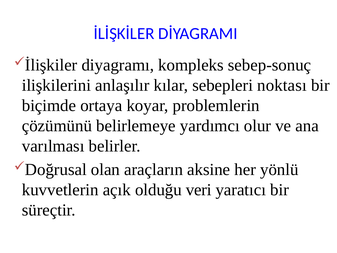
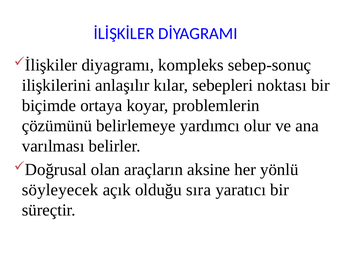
kuvvetlerin: kuvvetlerin -> söyleyecek (60, 190)
veri: veri -> sıra (199, 190)
